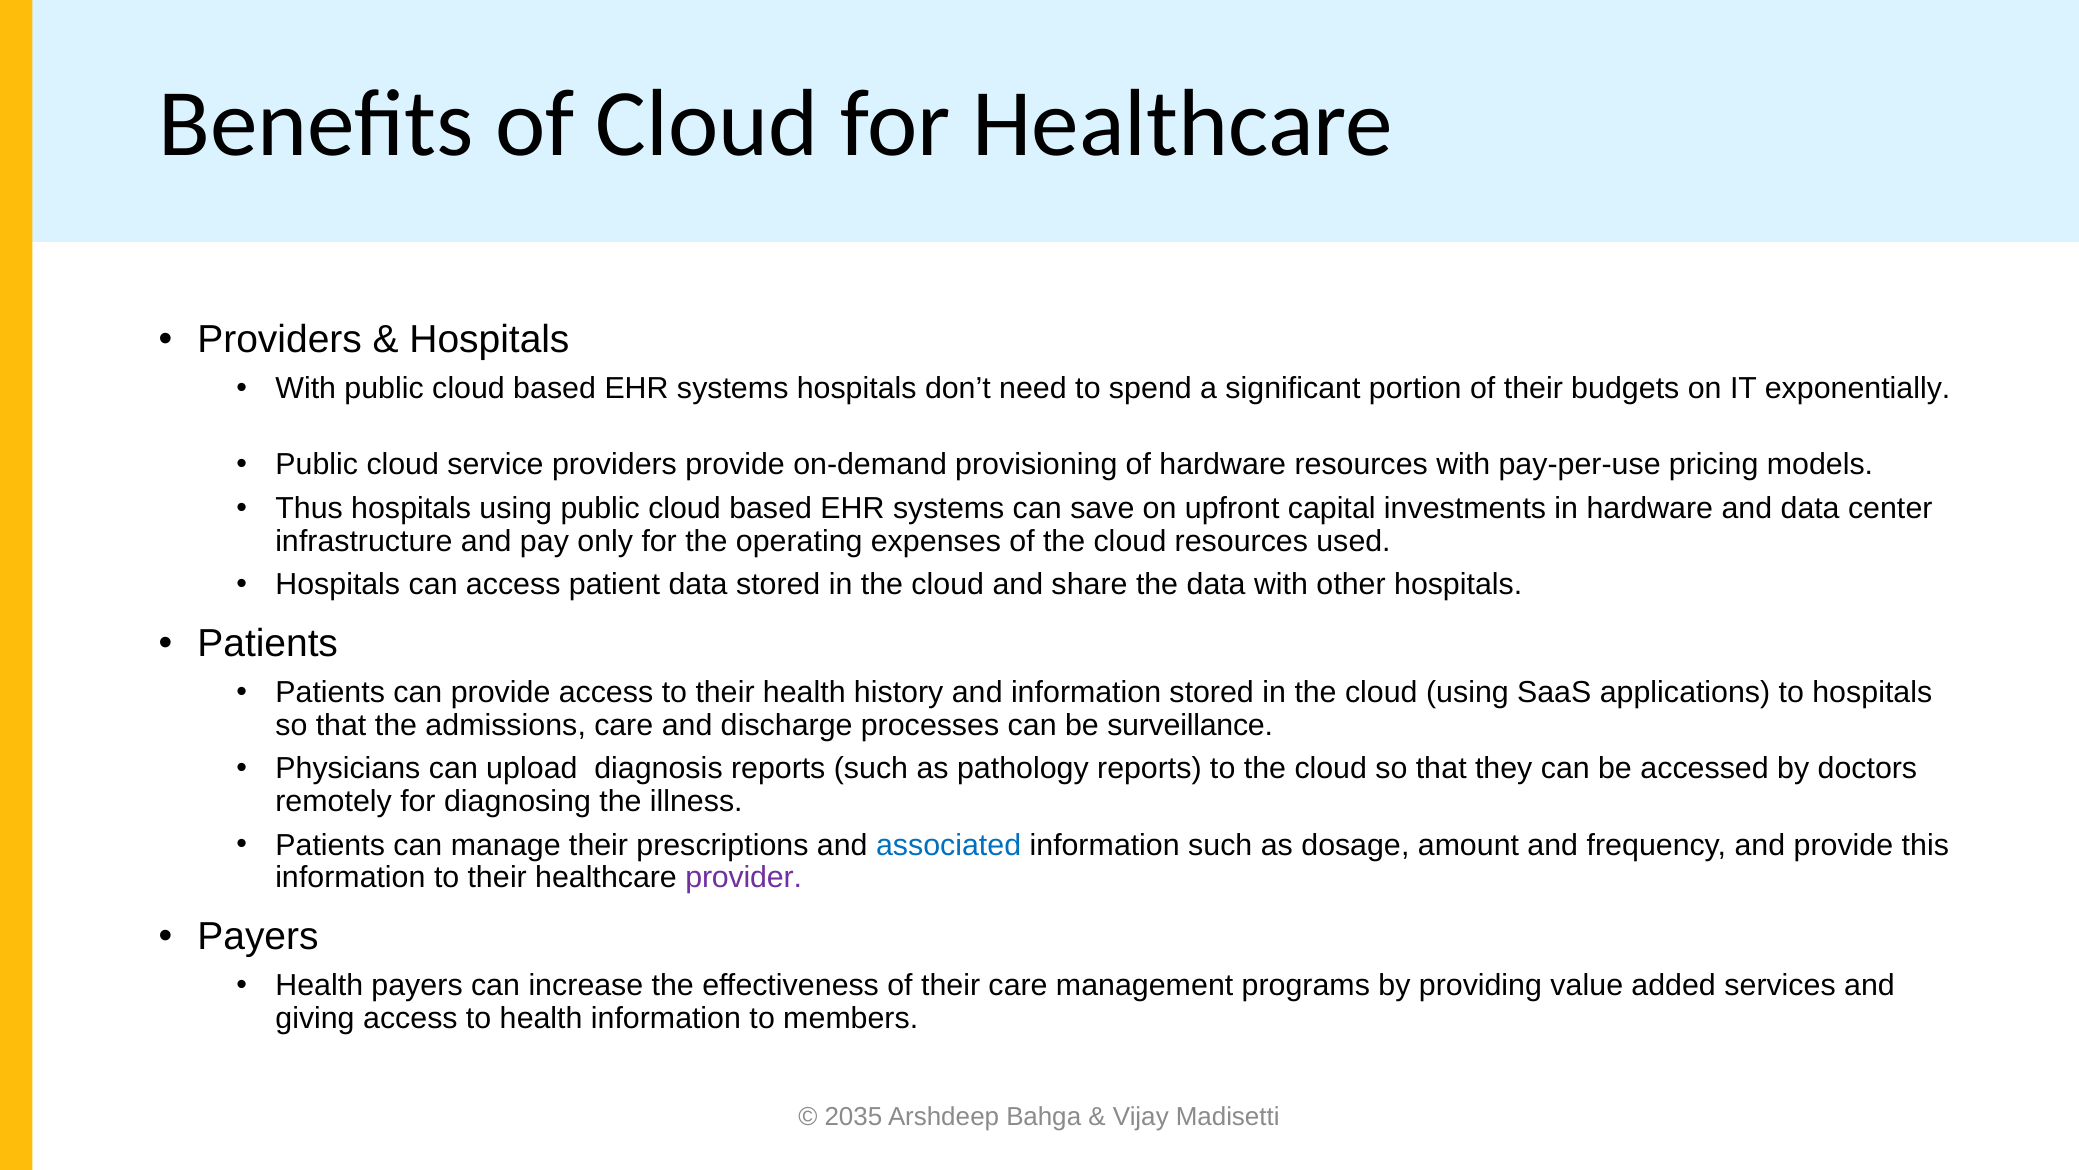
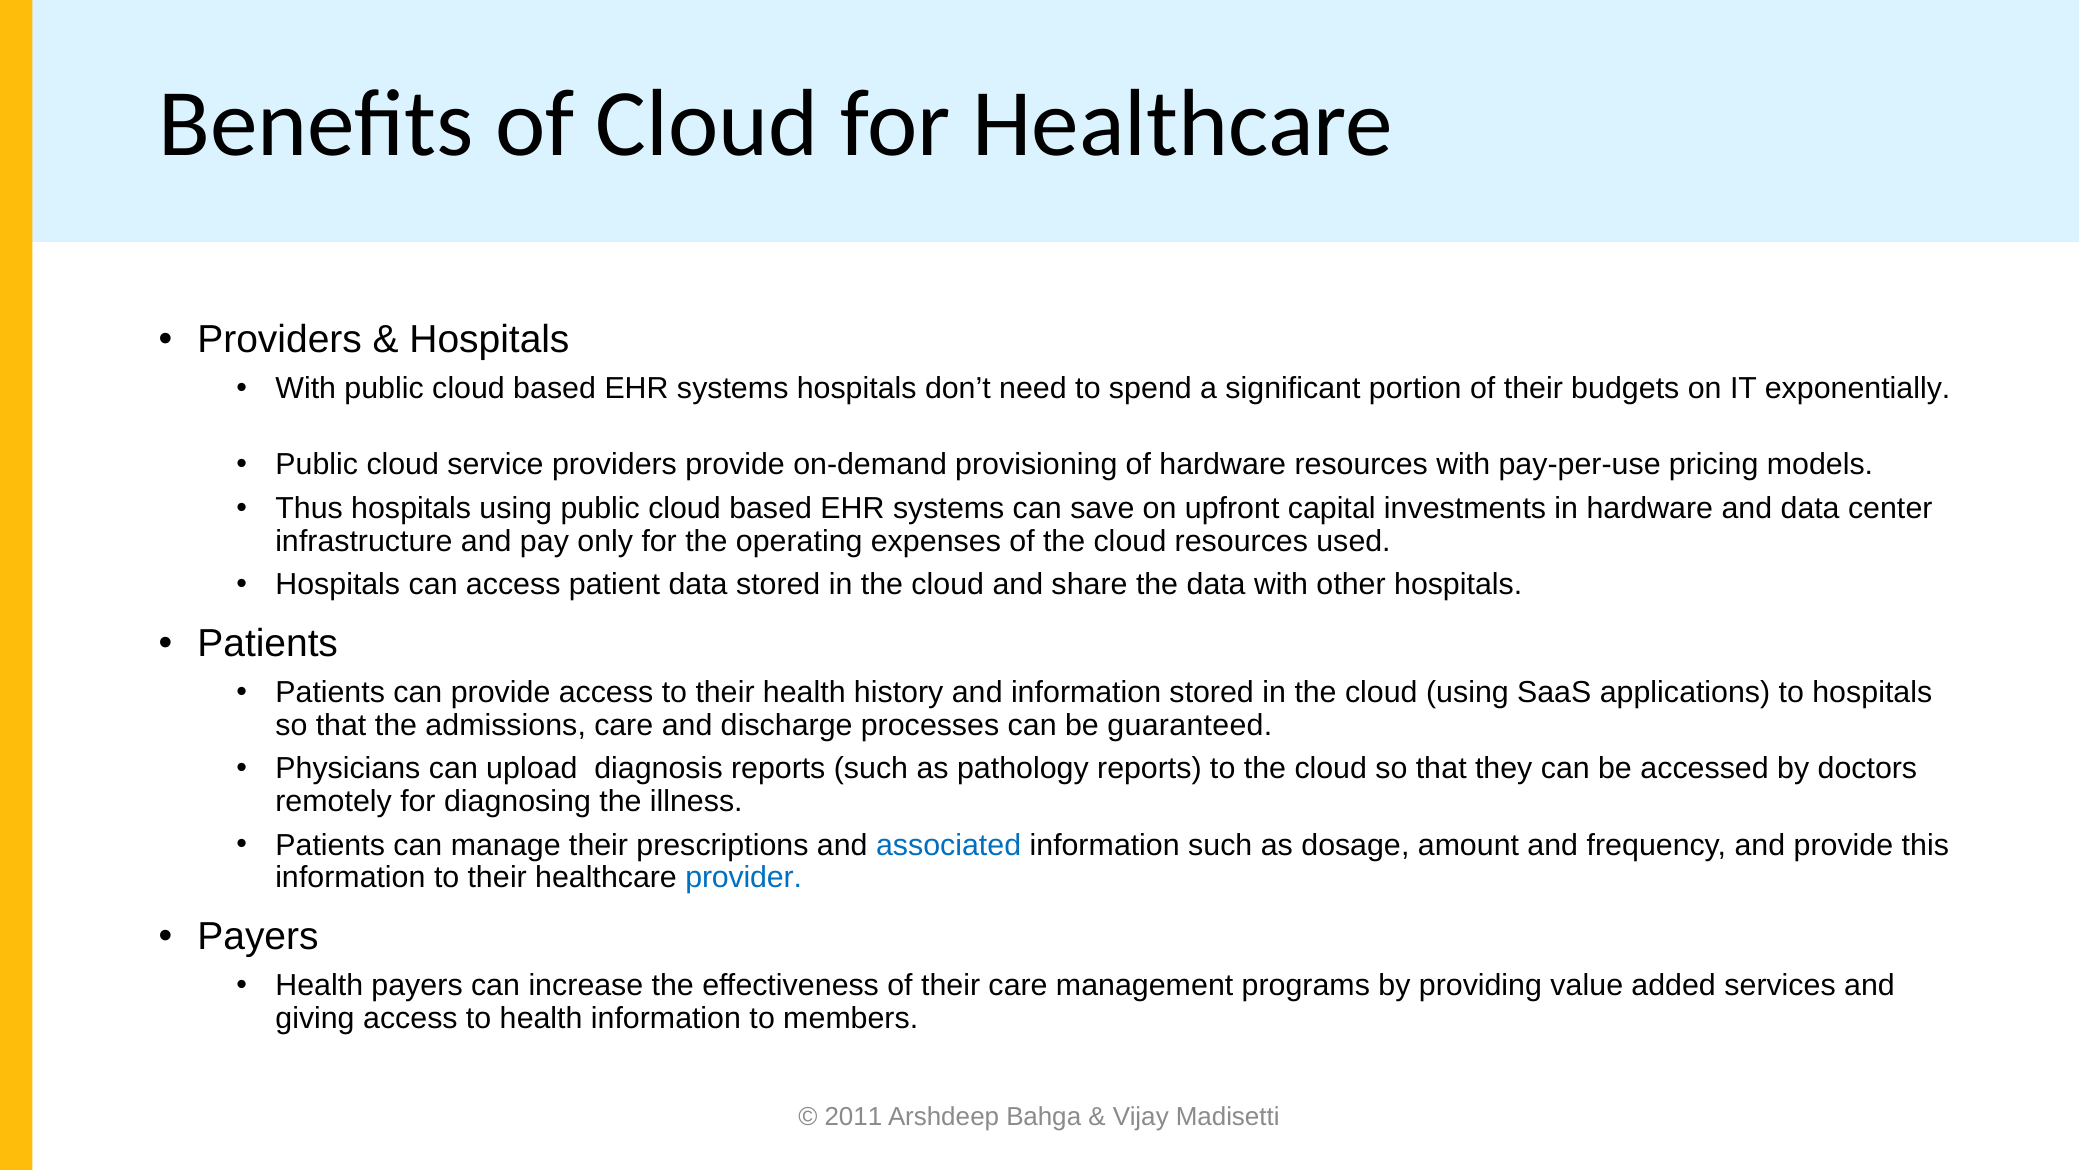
surveillance: surveillance -> guaranteed (1190, 725)
provider colour: purple -> blue (744, 877)
2035: 2035 -> 2011 (853, 1117)
